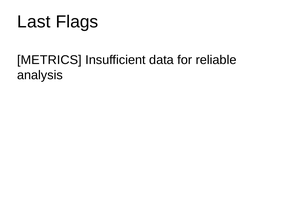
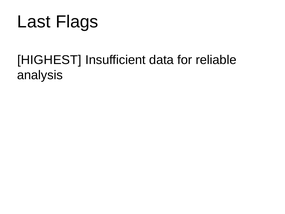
METRICS: METRICS -> HIGHEST (49, 60)
